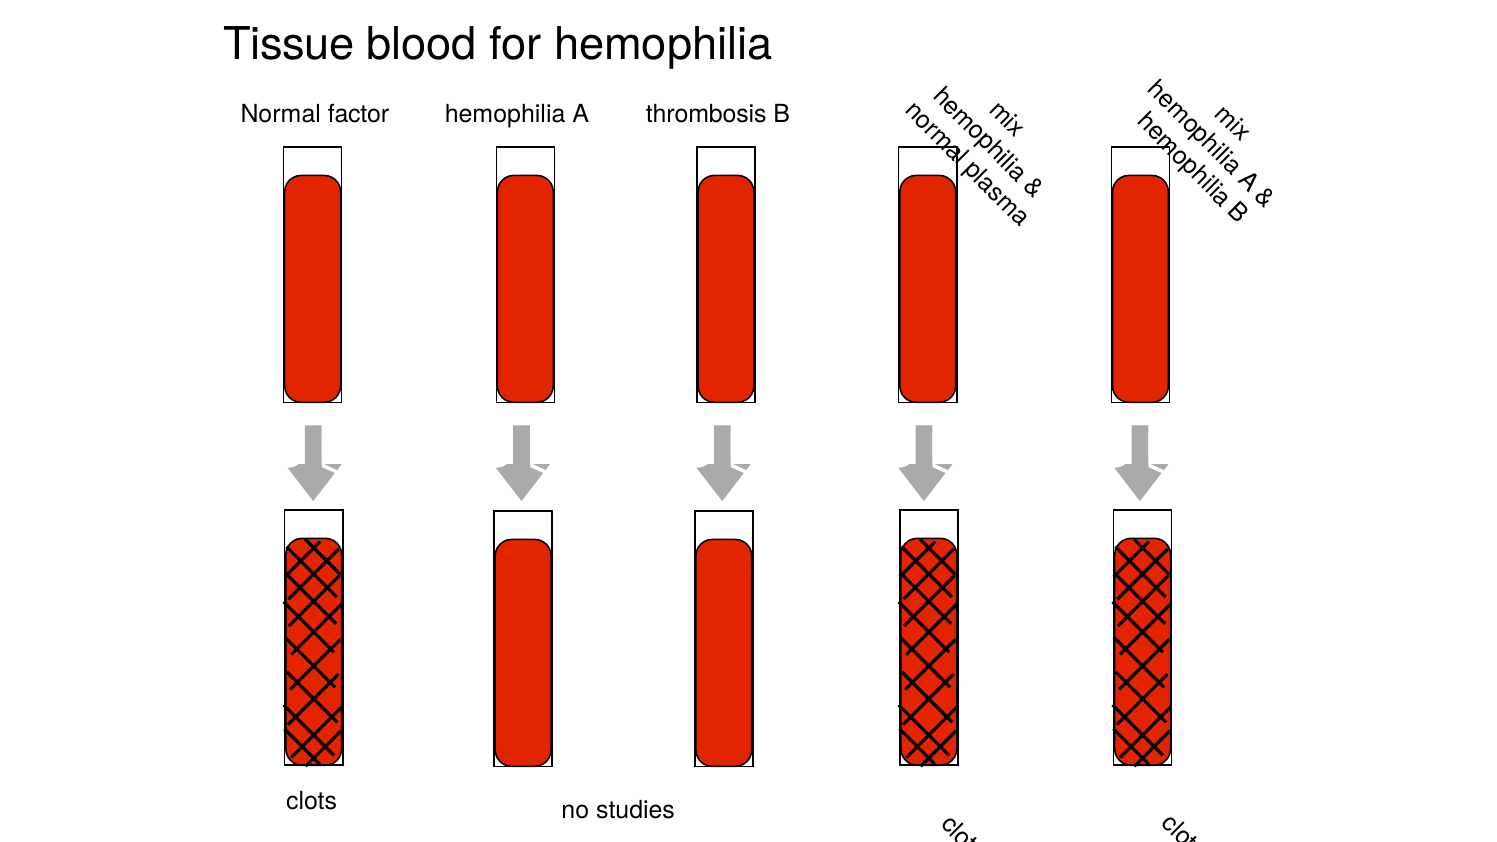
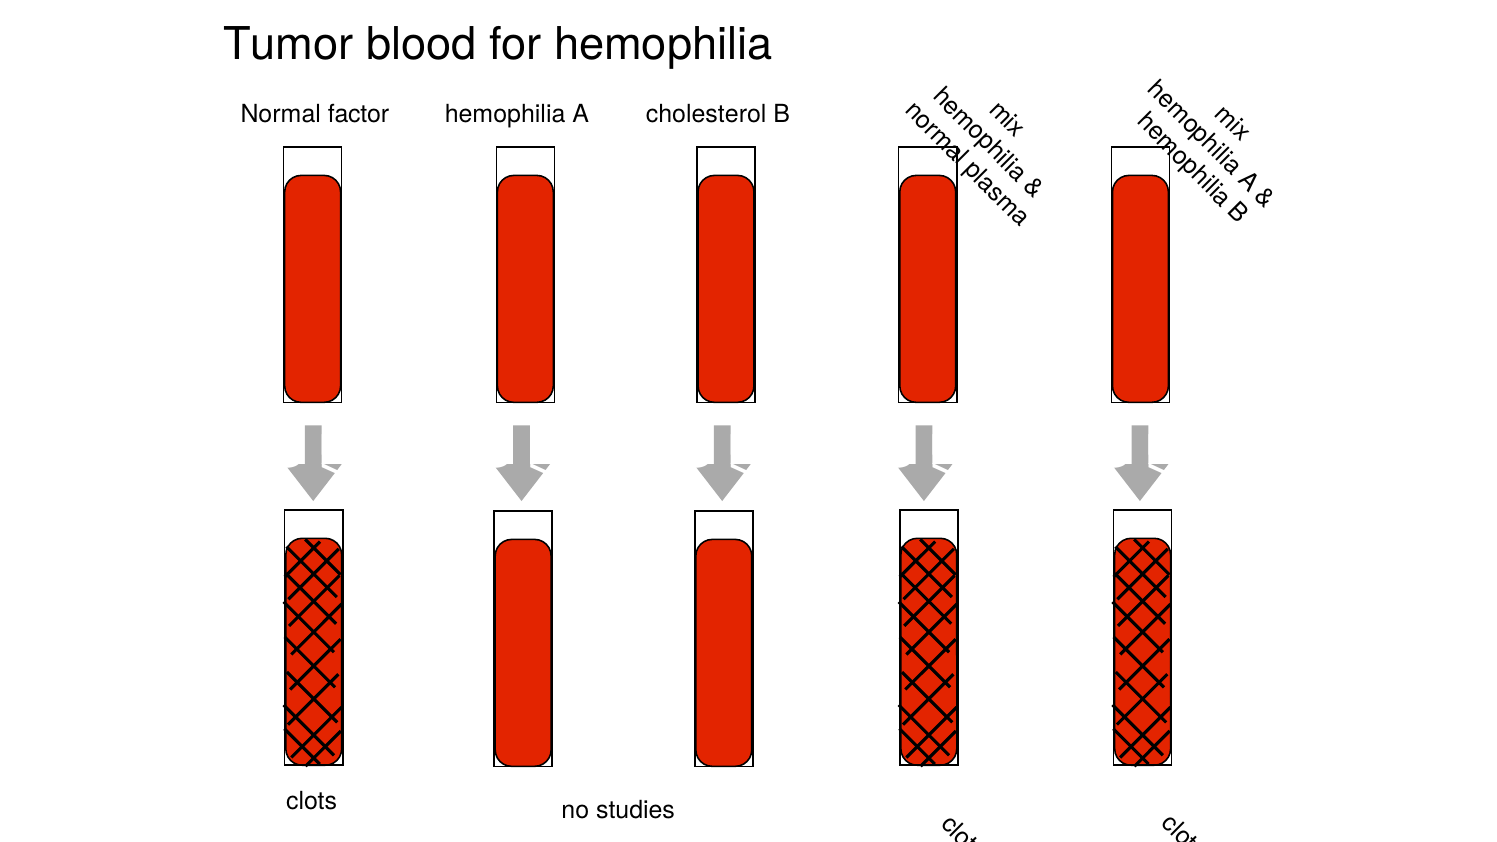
Tissue: Tissue -> Tumor (289, 44)
thrombosis: thrombosis -> cholesterol (706, 114)
